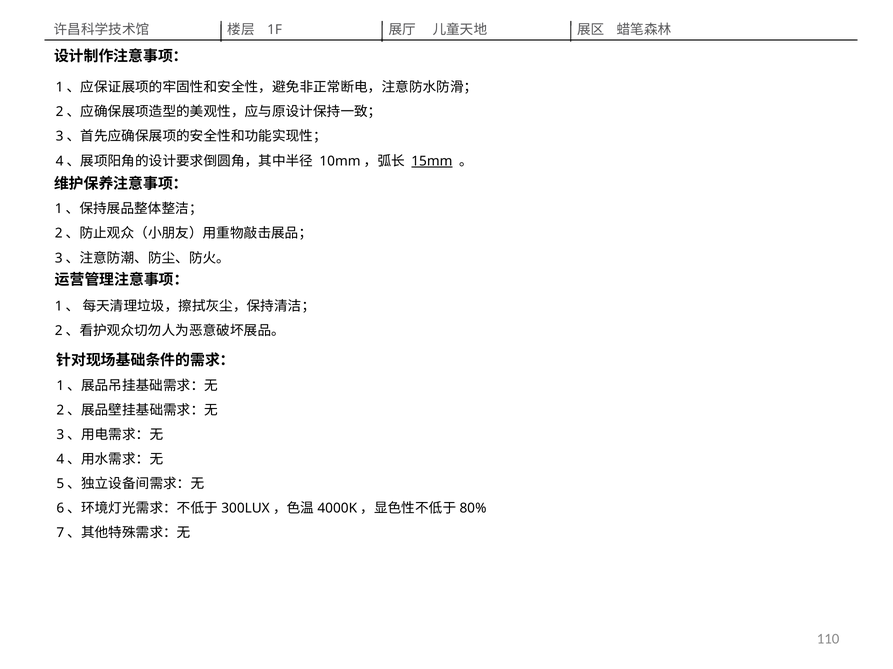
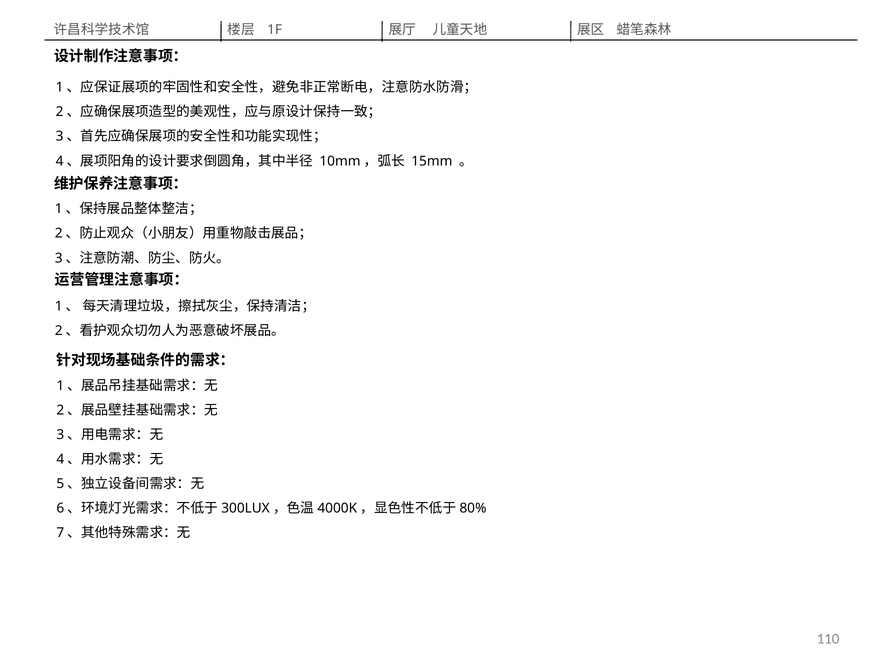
15mm underline: present -> none (432, 161)
